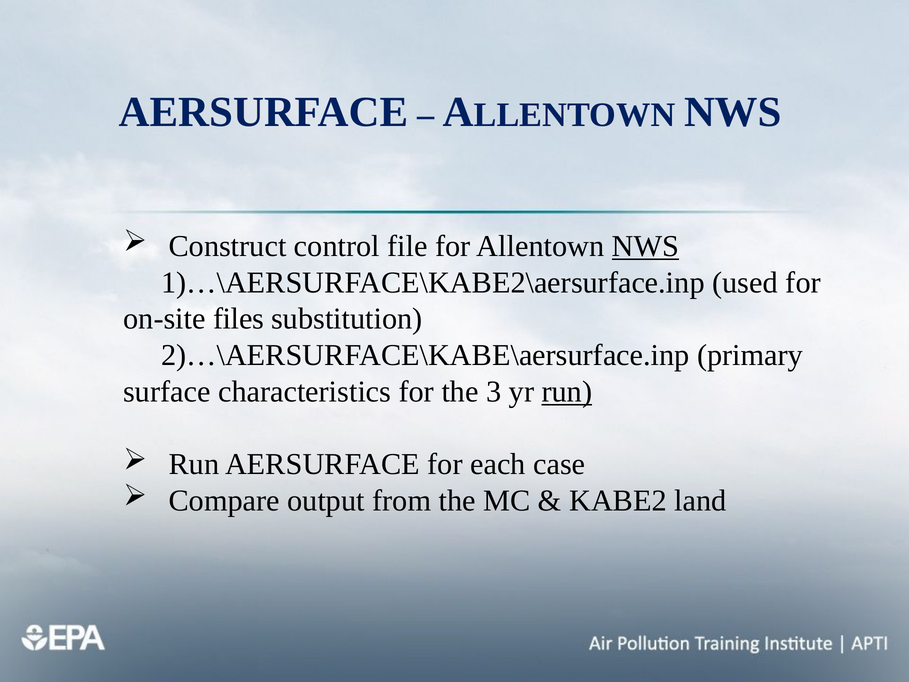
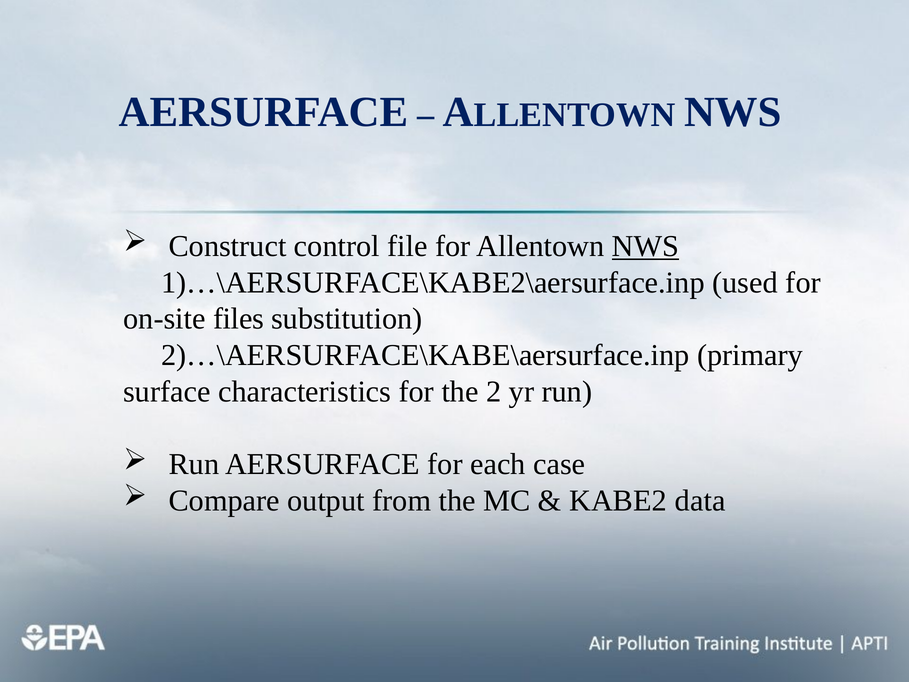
3: 3 -> 2 (494, 392)
run underline: present -> none (567, 392)
land: land -> data (700, 501)
